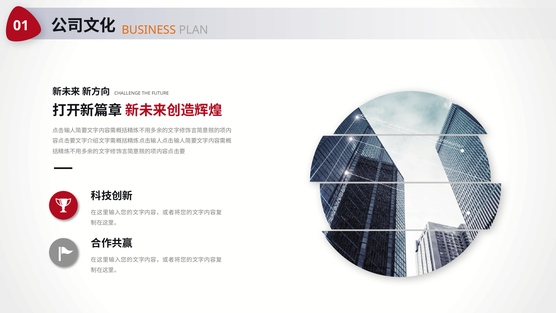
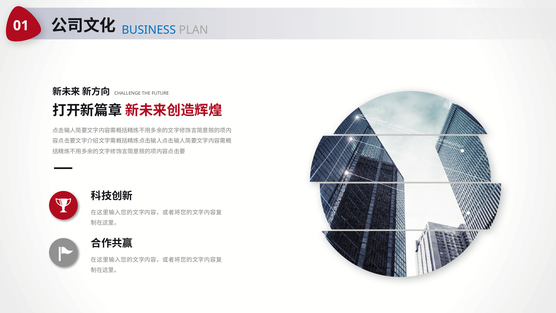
BUSINESS colour: orange -> blue (149, 30)
